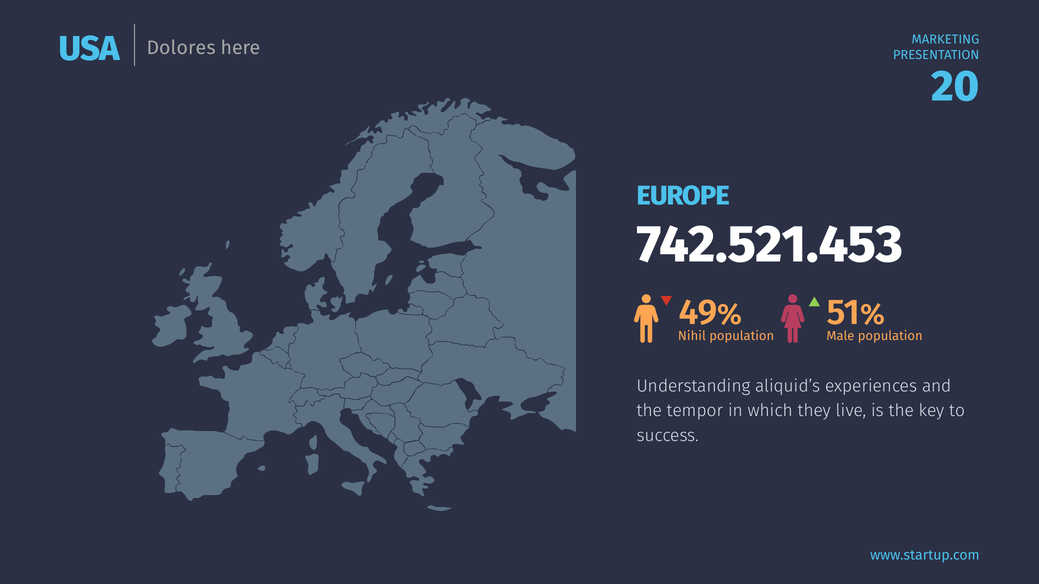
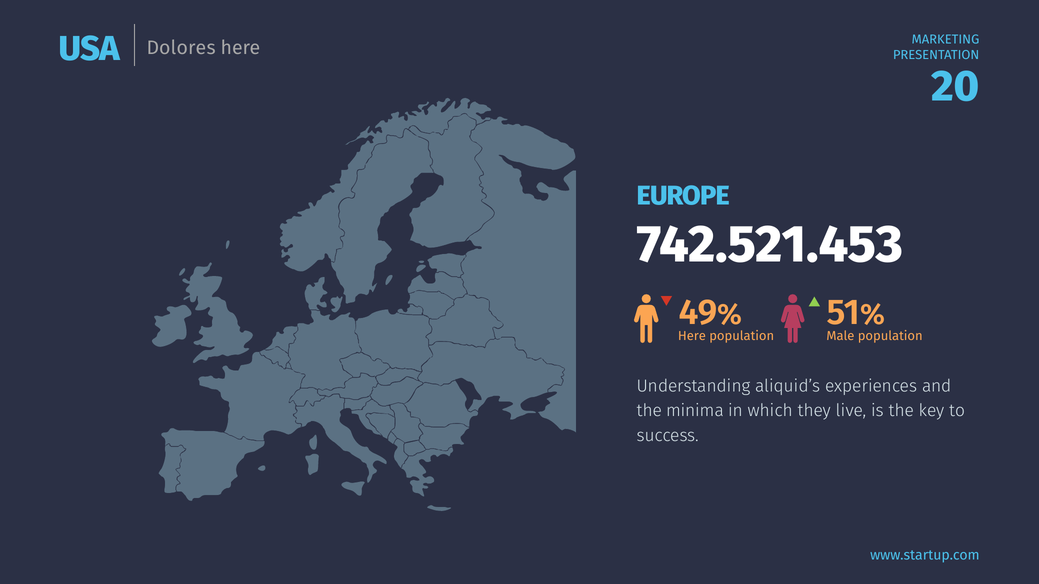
Nihil: Nihil -> Here (692, 336)
tempor: tempor -> minima (695, 411)
